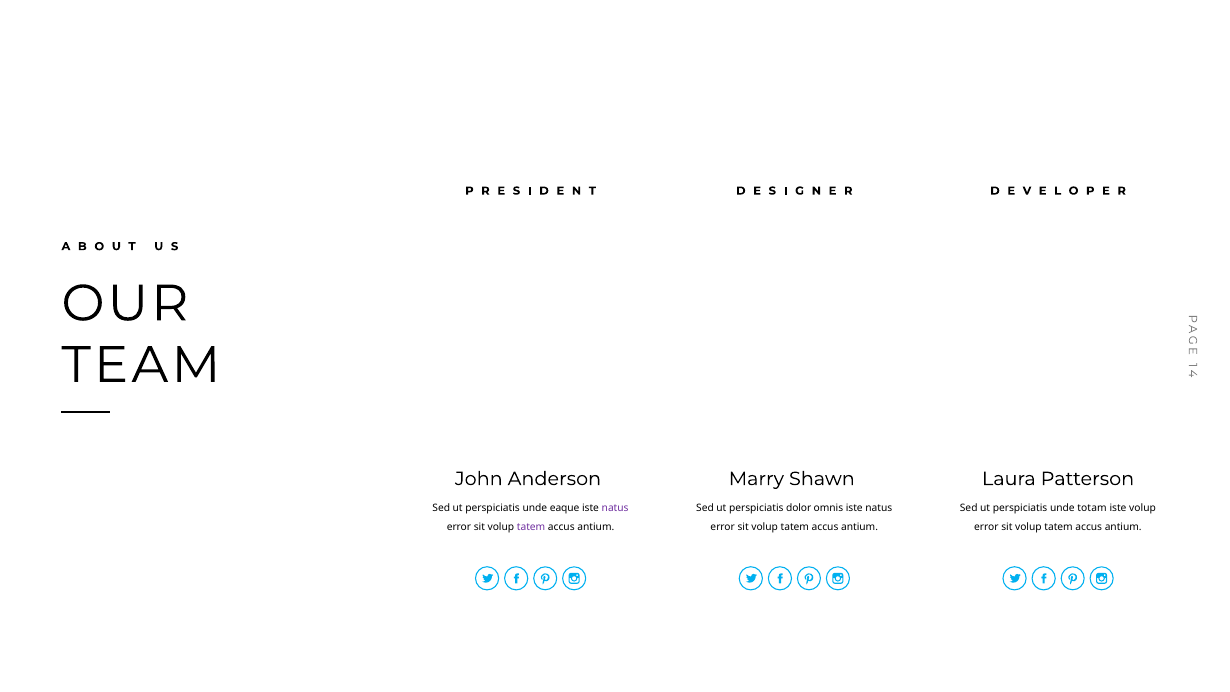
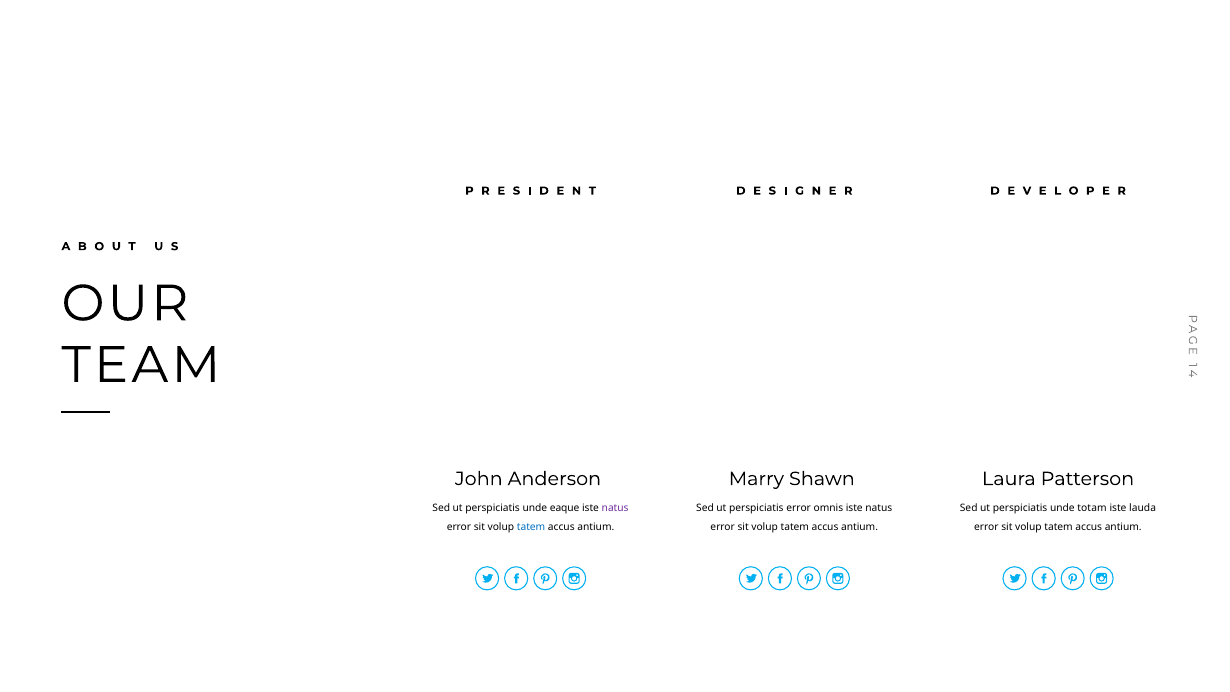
perspiciatis dolor: dolor -> error (799, 508)
iste volup: volup -> lauda (1143, 508)
tatem colour: purple -> blue (531, 527)
